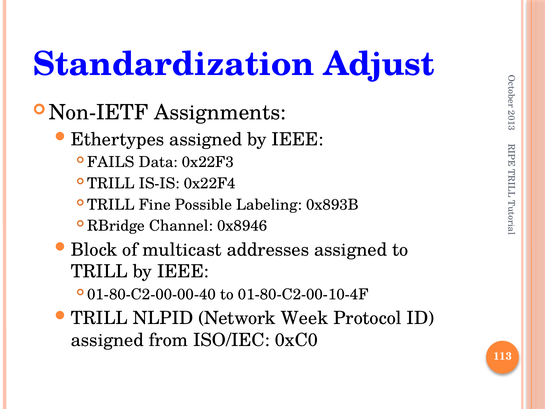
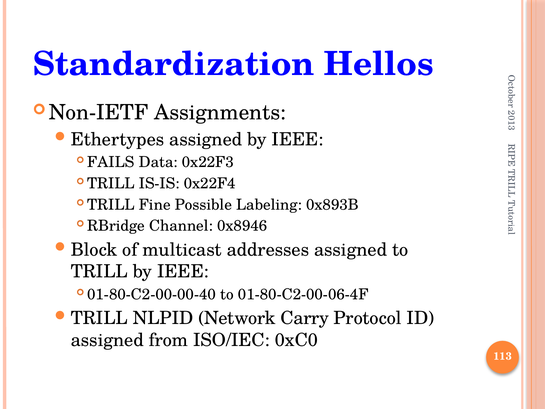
Adjust: Adjust -> Hellos (379, 64)
01-80-C2-00-10-4F: 01-80-C2-00-10-4F -> 01-80-C2-00-06-4F (303, 294)
Week: Week -> Carry (305, 318)
